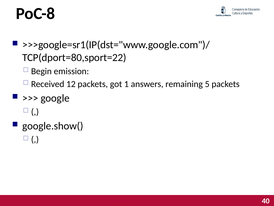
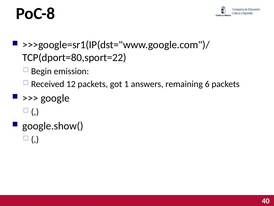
5: 5 -> 6 (207, 84)
